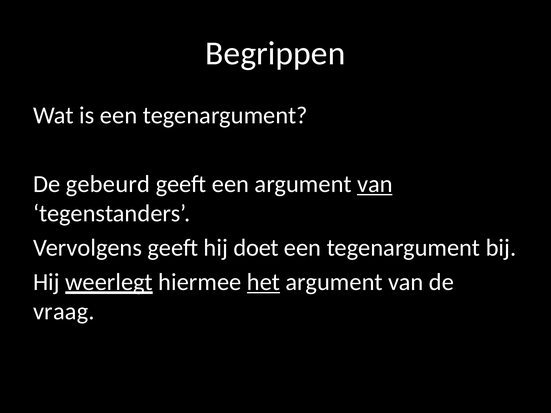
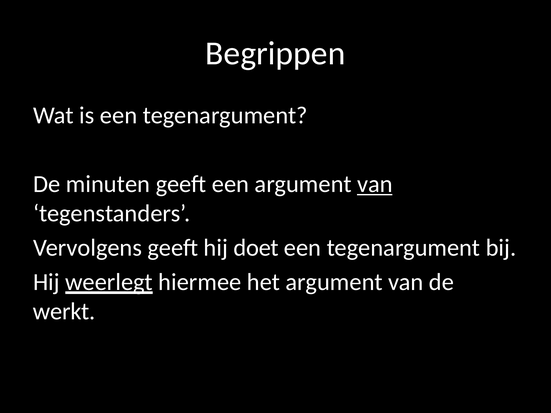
gebeurd: gebeurd -> minuten (108, 184)
het underline: present -> none (263, 282)
vraag: vraag -> werkt (64, 312)
